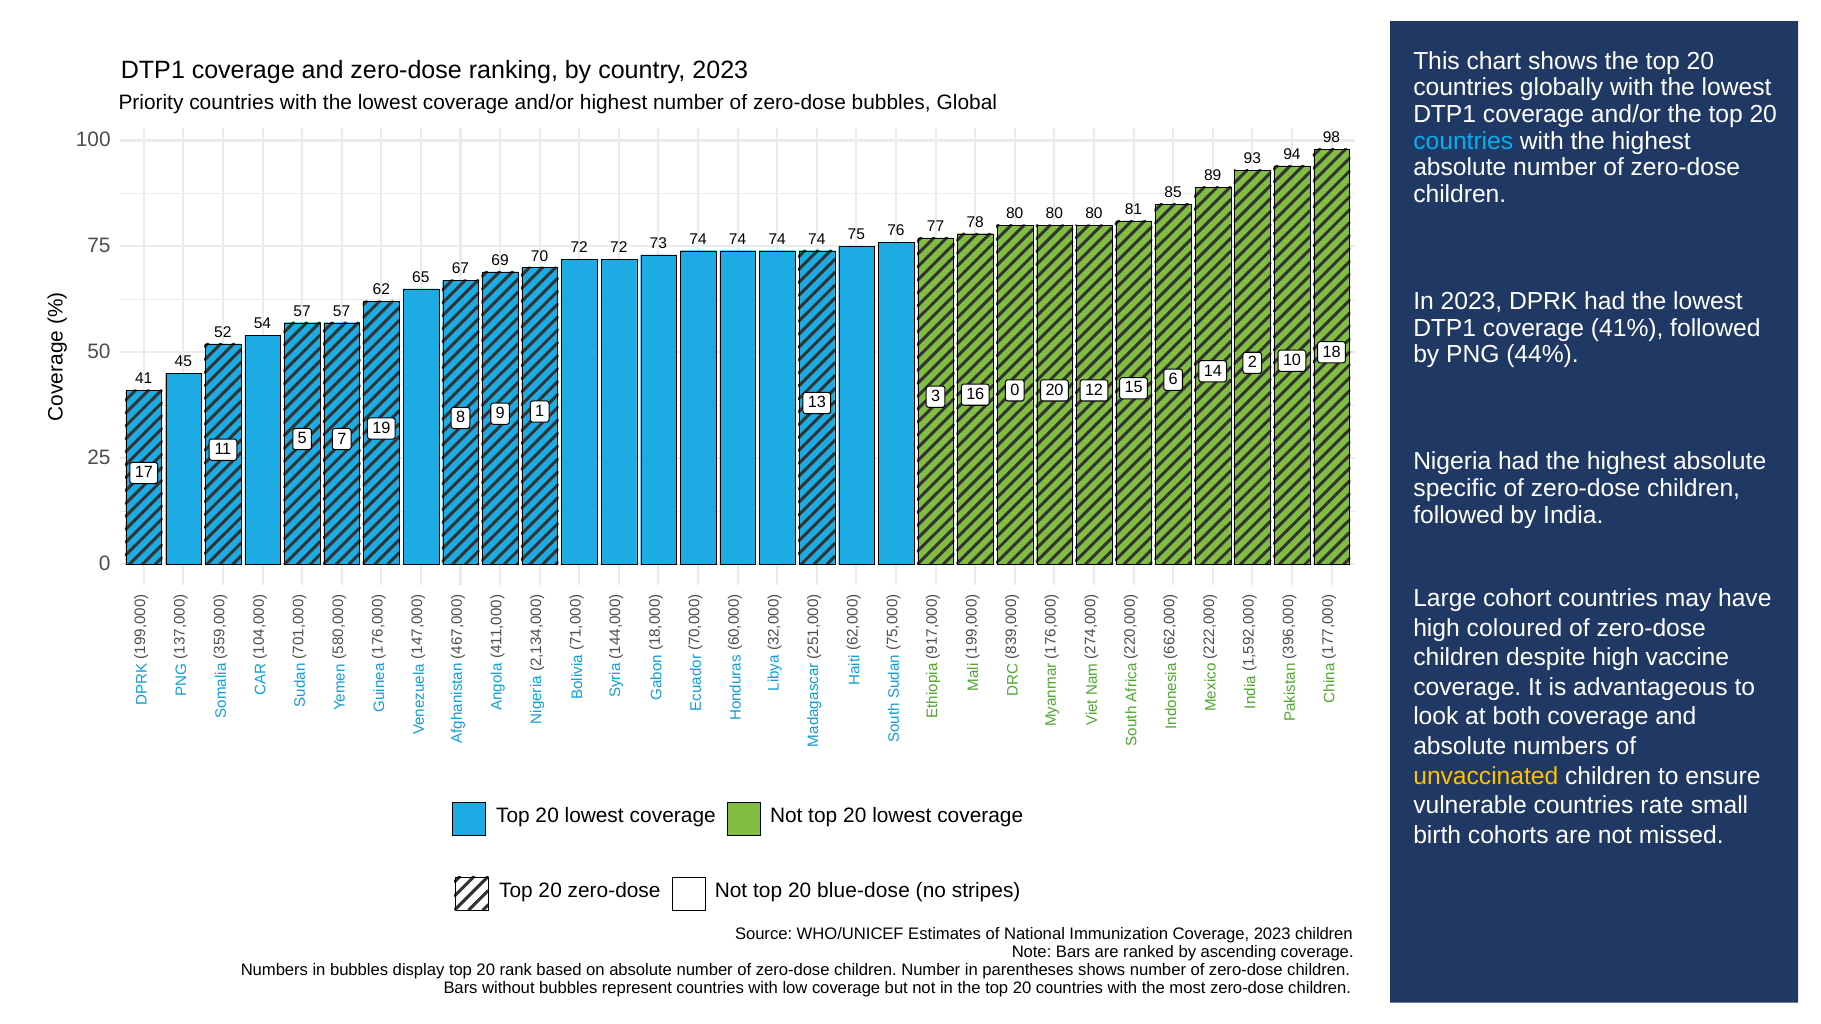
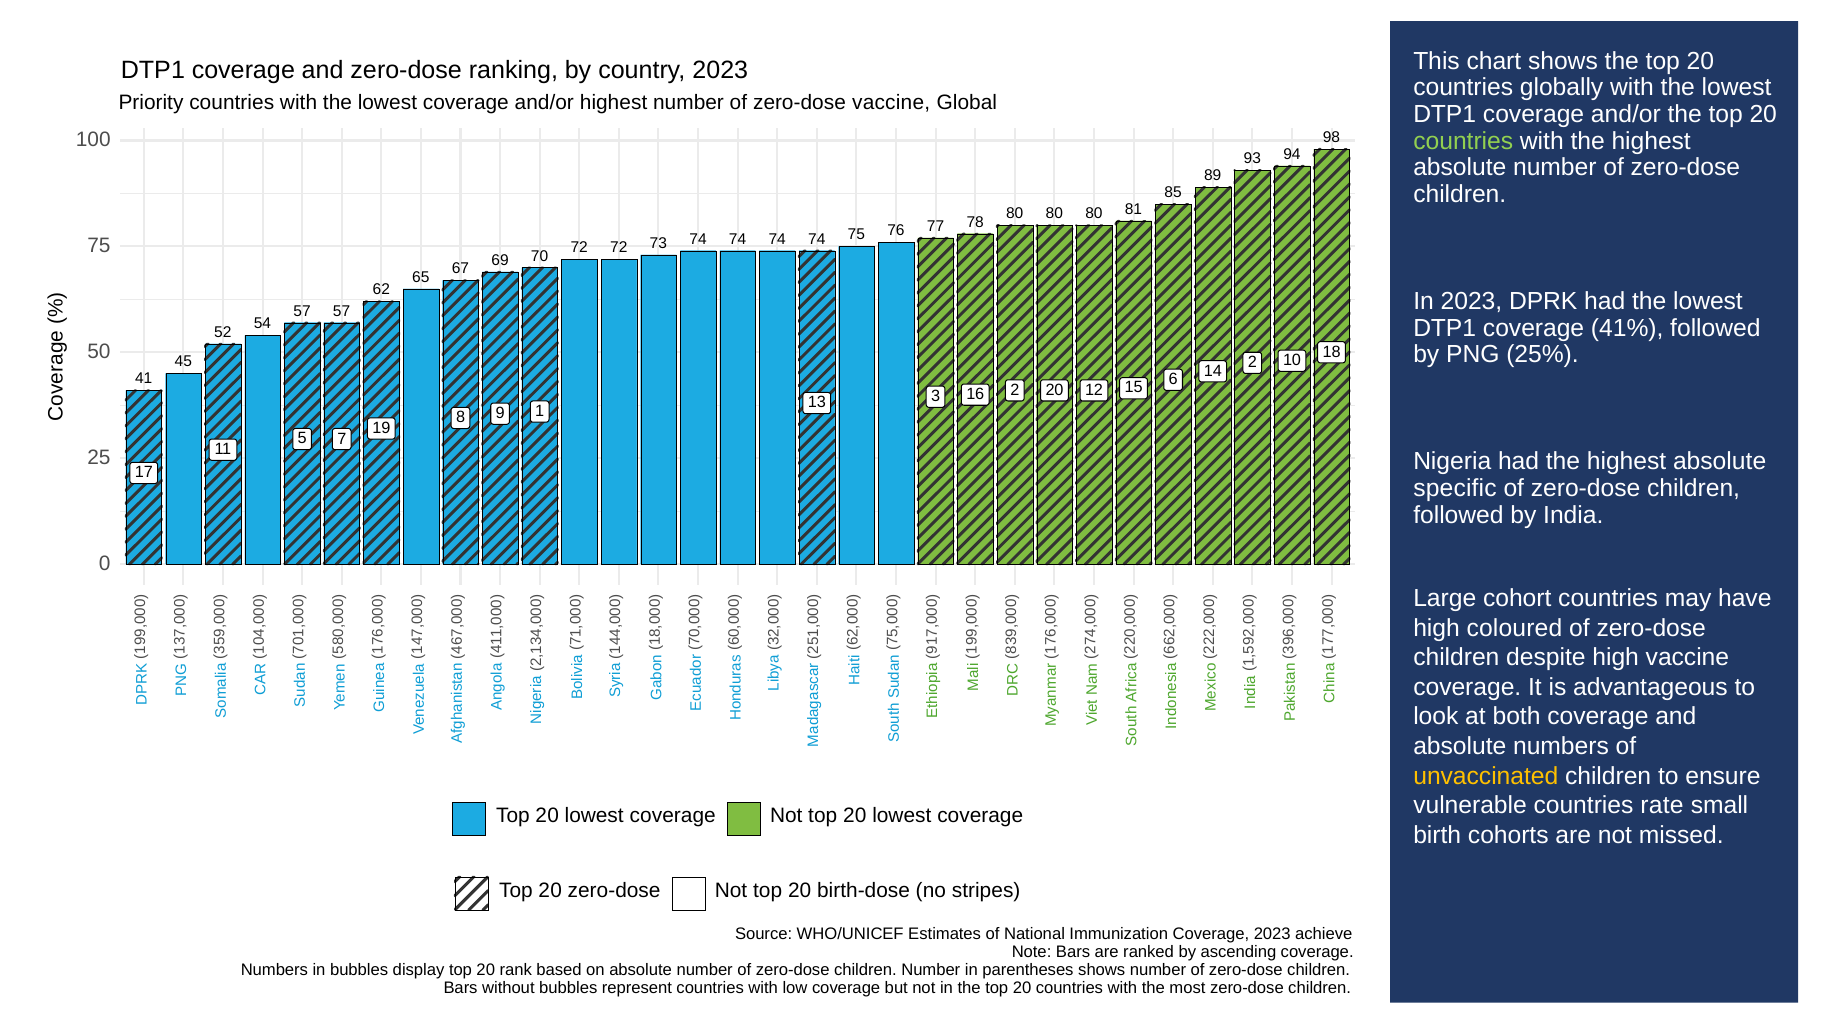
zero-dose bubbles: bubbles -> vaccine (891, 103)
countries colour: light blue -> light green (1463, 141)
44%: 44% -> 25% (1542, 355)
16 0: 0 -> 2 (1015, 390)
blue-dose: blue-dose -> birth-dose (864, 891)
2023 children: children -> achieve (1324, 934)
